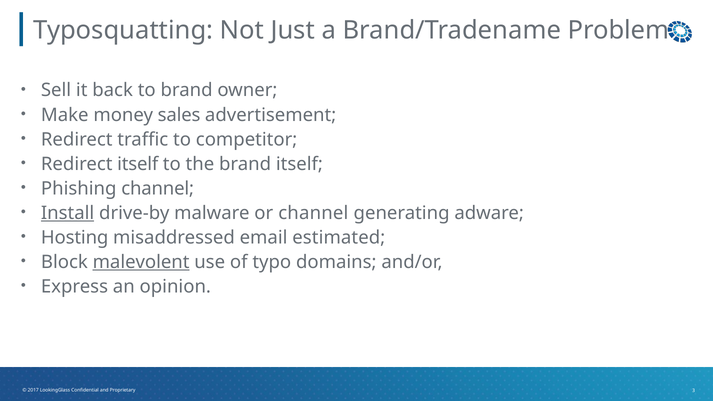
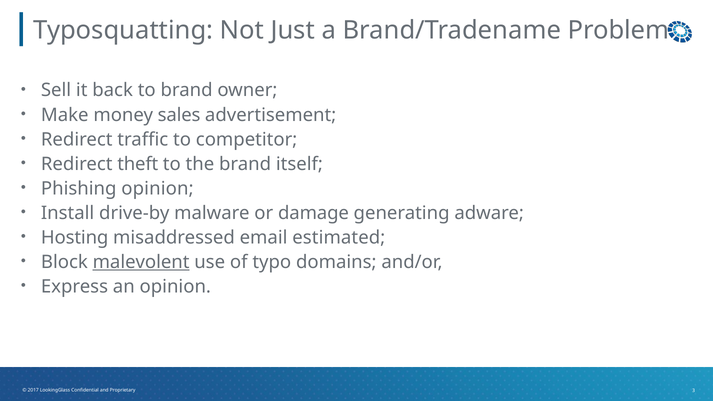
Redirect itself: itself -> theft (138, 164)
Phishing channel: channel -> opinion (157, 188)
Install underline: present -> none (68, 213)
or channel: channel -> damage (313, 213)
